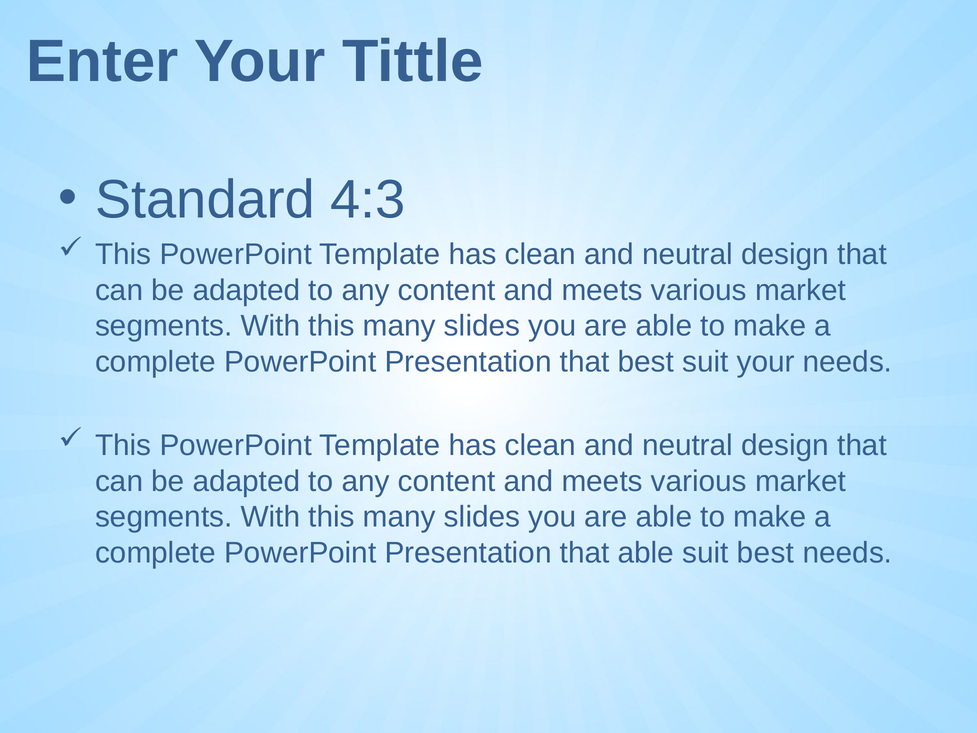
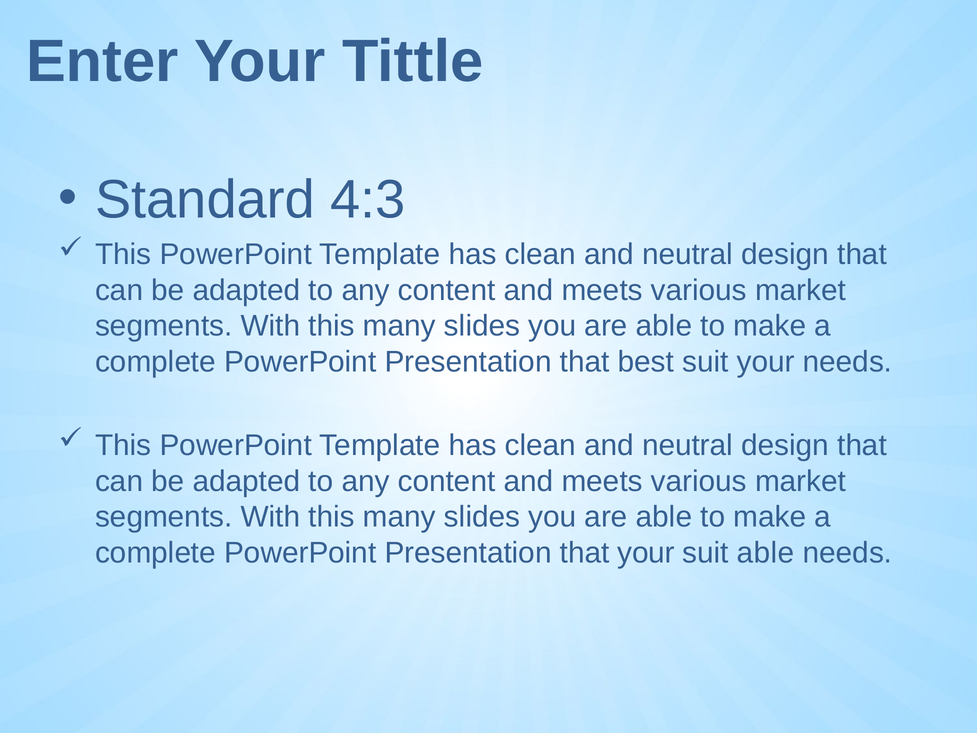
that able: able -> your (646, 553)
suit best: best -> able (765, 553)
